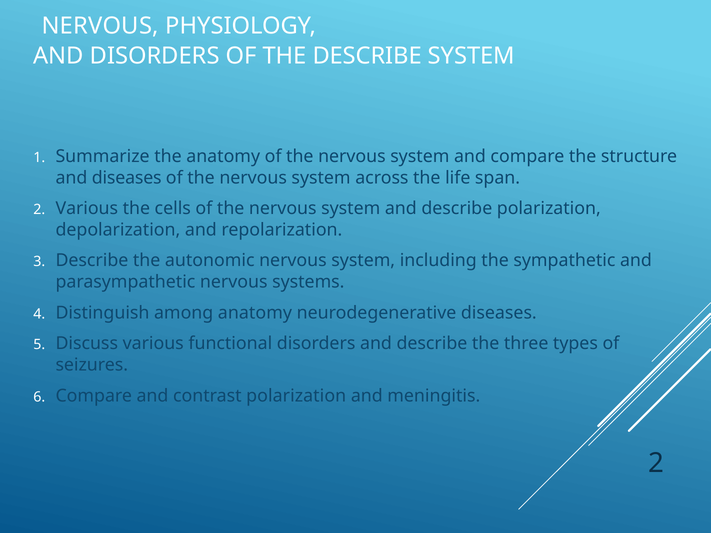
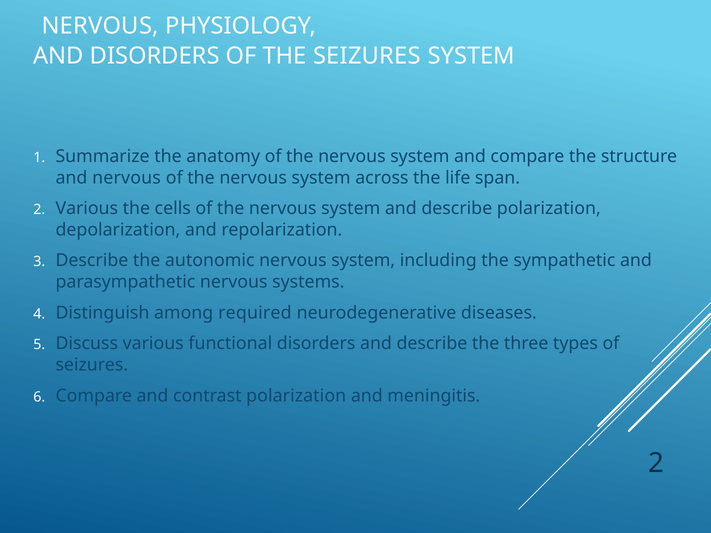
THE DESCRIBE: DESCRIBE -> SEIZURES (367, 56)
and diseases: diseases -> nervous (127, 178)
among anatomy: anatomy -> required (255, 313)
